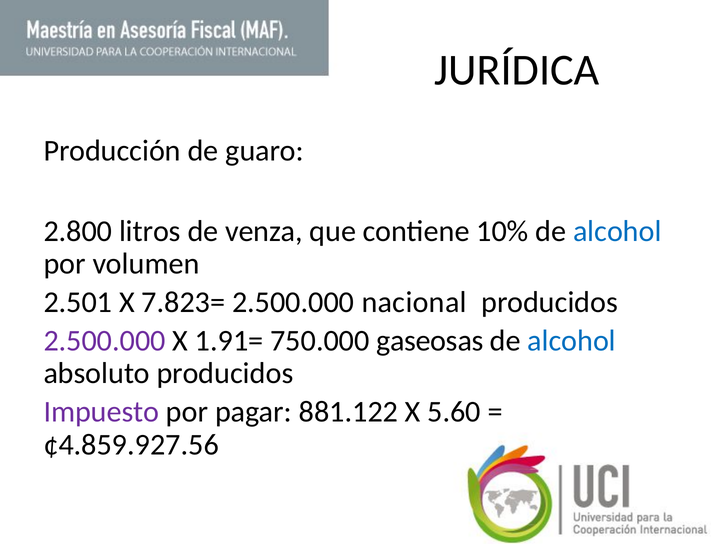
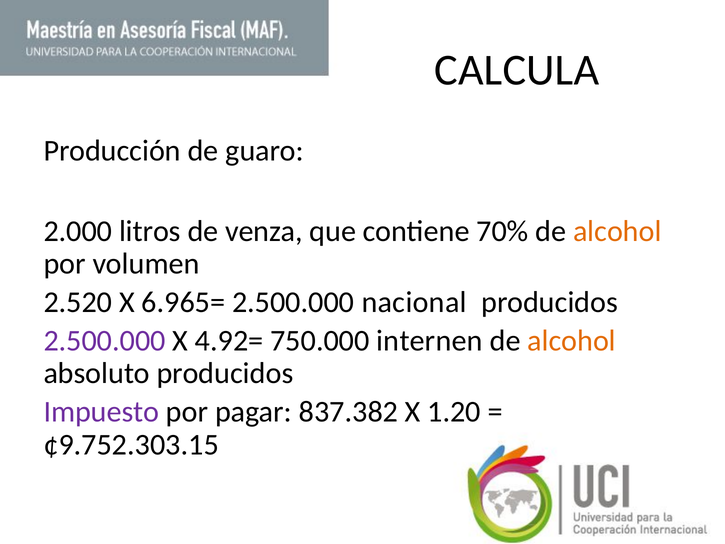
JURÍDICA: JURÍDICA -> CALCULA (517, 70)
2.800: 2.800 -> 2.000 (78, 231)
10%: 10% -> 70% (502, 231)
alcohol colour: blue -> orange (617, 231)
2.501: 2.501 -> 2.520 (78, 302)
7.823=: 7.823= -> 6.965= (183, 302)
1.91=: 1.91= -> 4.92= (229, 341)
gaseosas: gaseosas -> internen (430, 341)
alcohol colour: blue -> orange (572, 341)
881.122: 881.122 -> 837.382 (348, 412)
5.60: 5.60 -> 1.20 (454, 412)
¢4.859.927.56: ¢4.859.927.56 -> ¢9.752.303.15 (131, 444)
